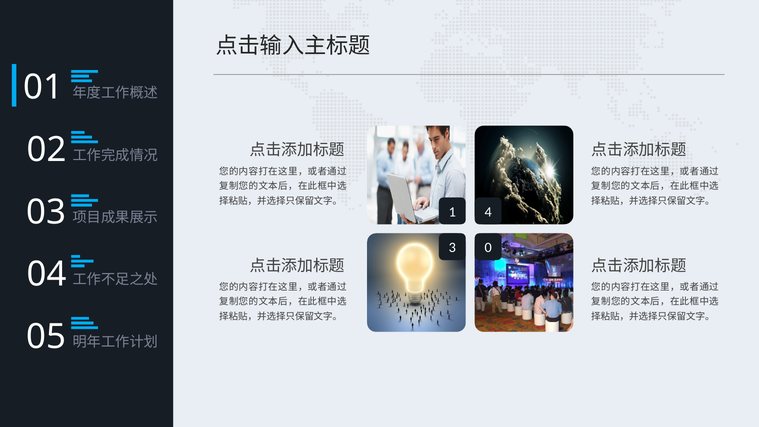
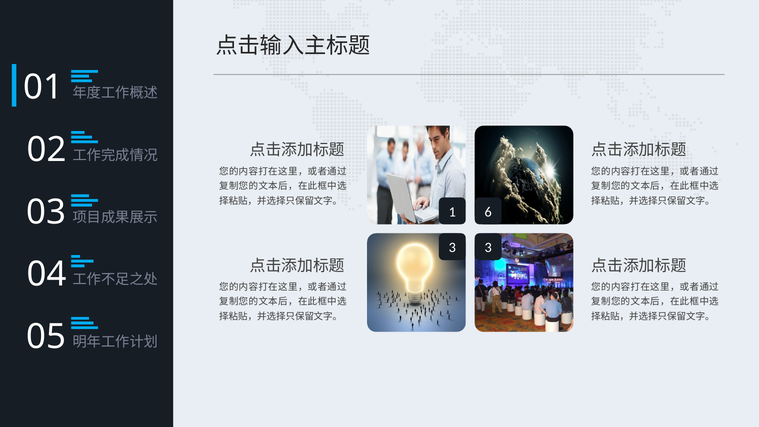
4: 4 -> 6 (488, 212)
3 0: 0 -> 3 (488, 248)
